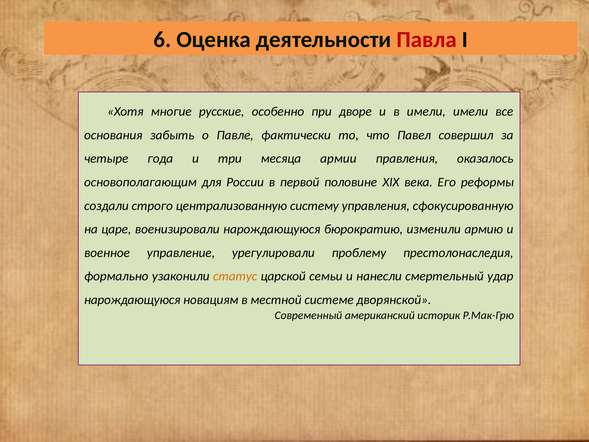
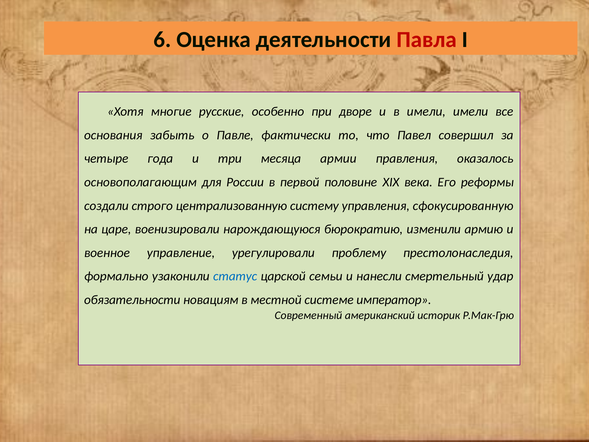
статус colour: orange -> blue (235, 276)
нарождающуюся: нарождающуюся -> обязательности (132, 300)
дворянской: дворянской -> император (394, 300)
